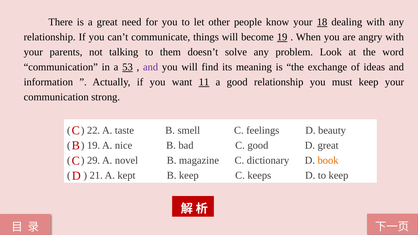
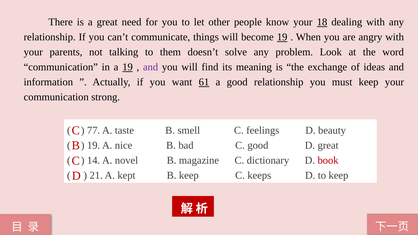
a 53: 53 -> 19 (128, 67)
11: 11 -> 61 (204, 82)
22: 22 -> 77 (94, 130)
29: 29 -> 14 (94, 161)
book colour: orange -> red (328, 161)
